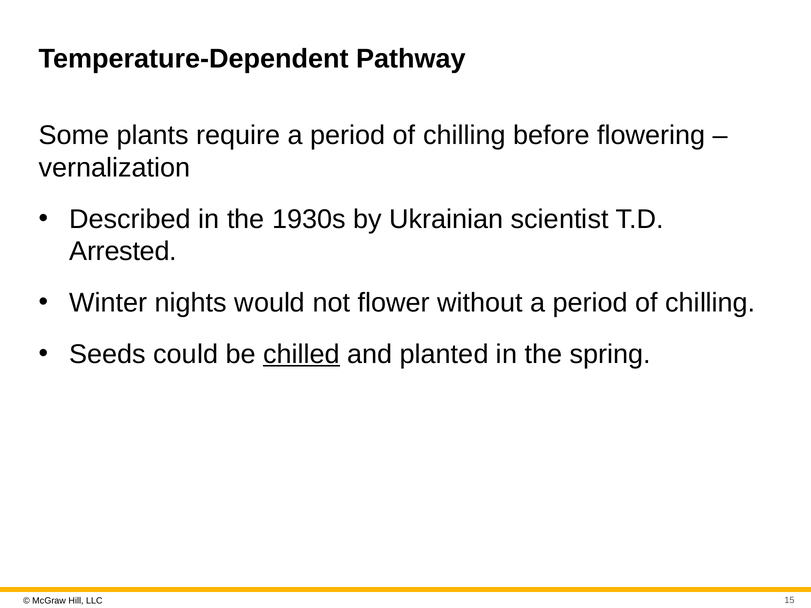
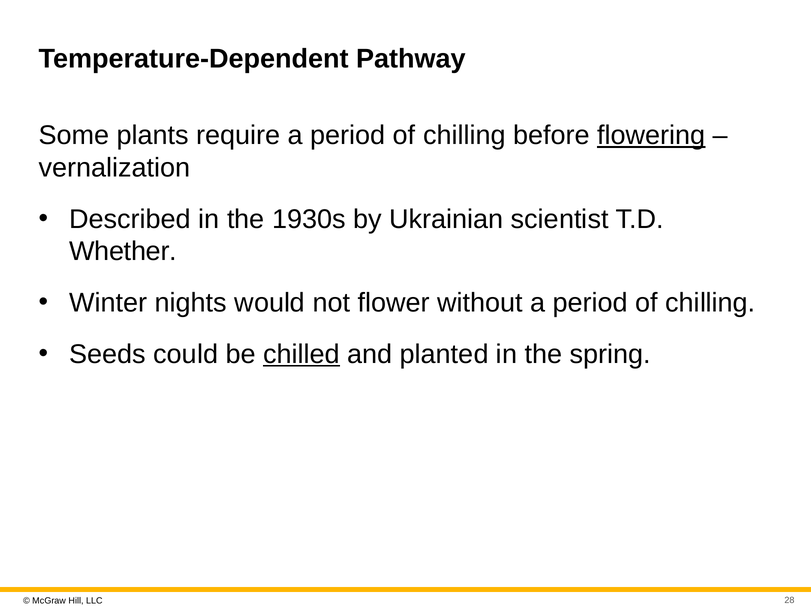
flowering underline: none -> present (651, 135)
Arrested: Arrested -> Whether (123, 252)
15: 15 -> 28 (789, 601)
